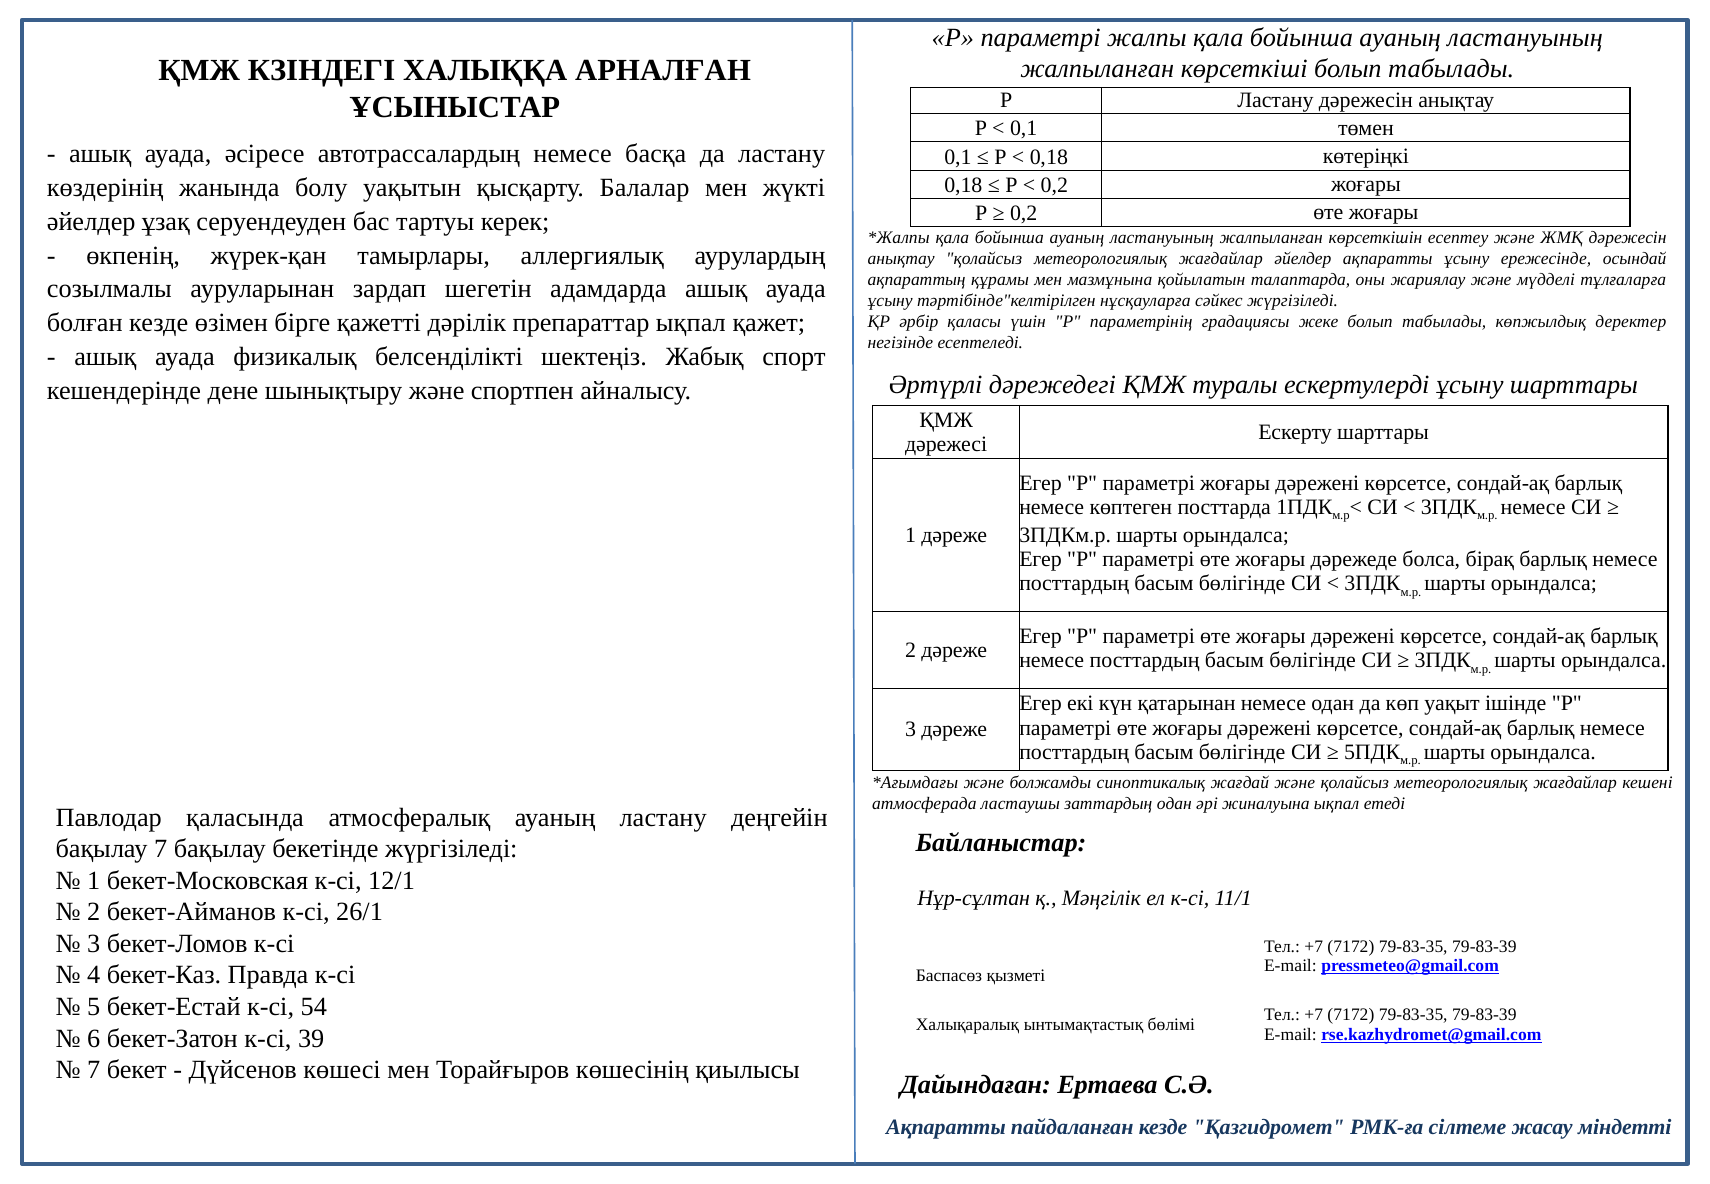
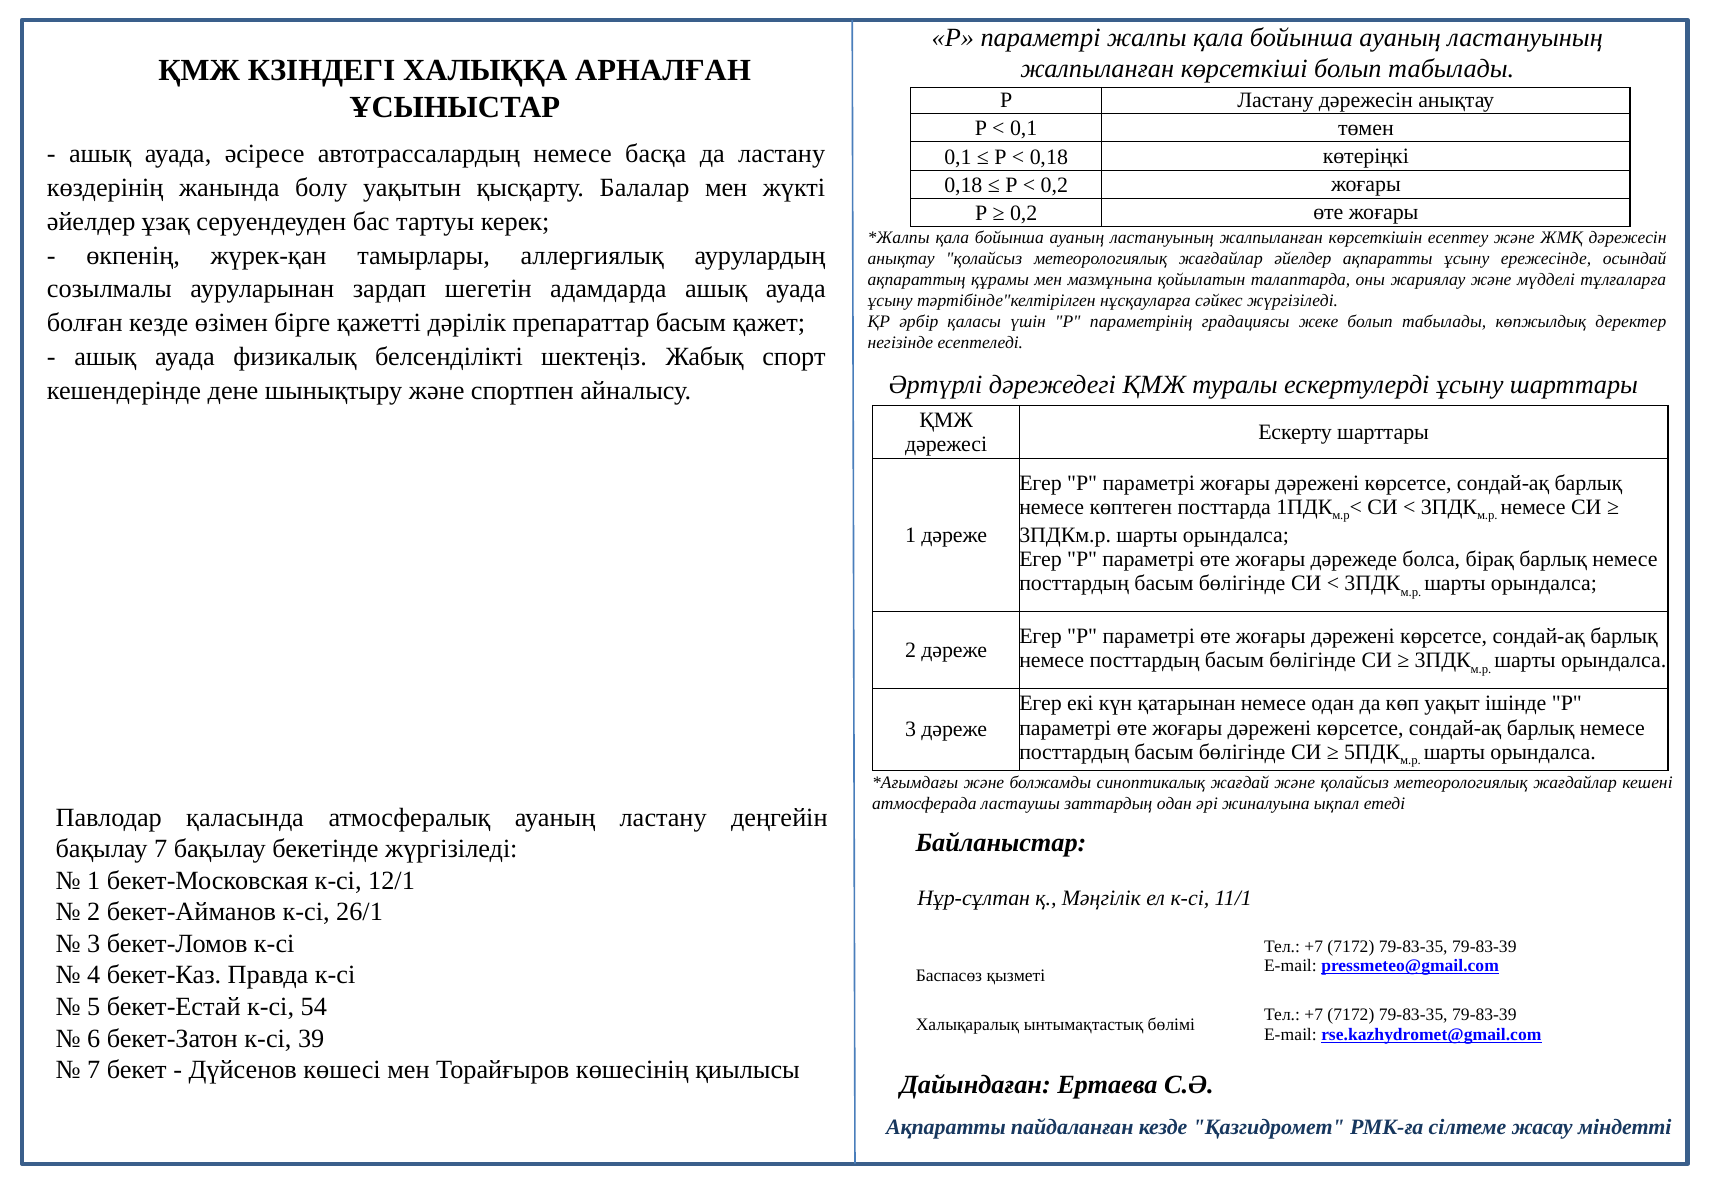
препараттар ықпал: ықпал -> басым (691, 323)
